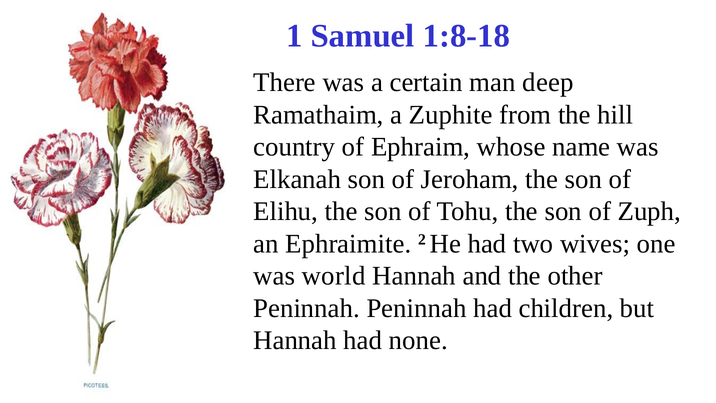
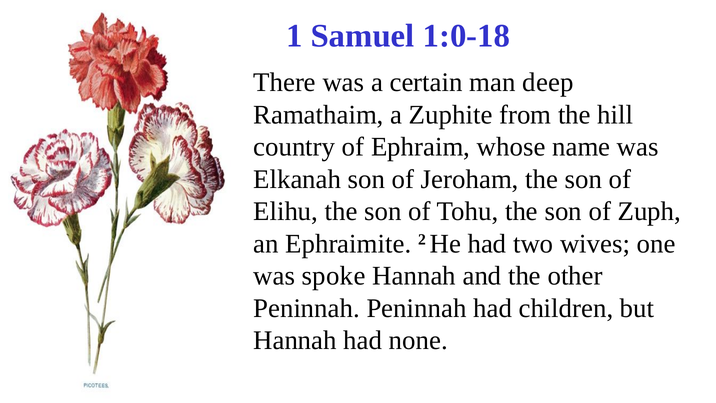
1:8-18: 1:8-18 -> 1:0-18 (466, 36)
world: world -> spoke (334, 276)
